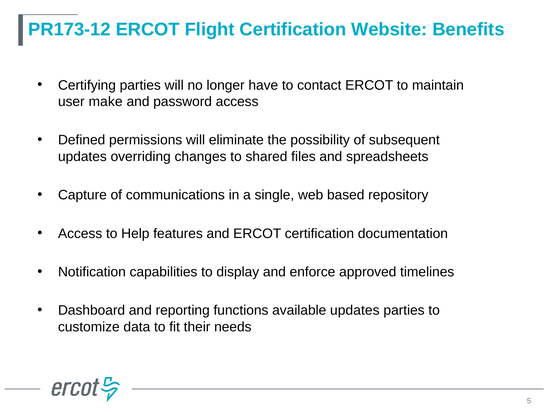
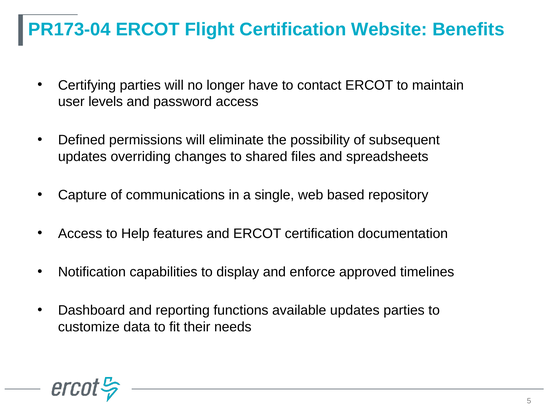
PR173-12: PR173-12 -> PR173-04 (69, 30)
make: make -> levels (106, 102)
